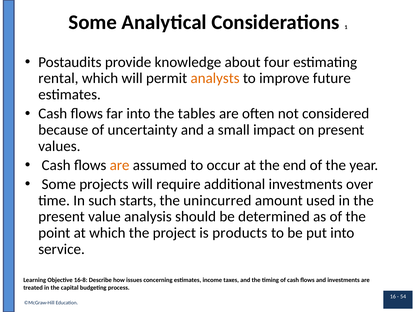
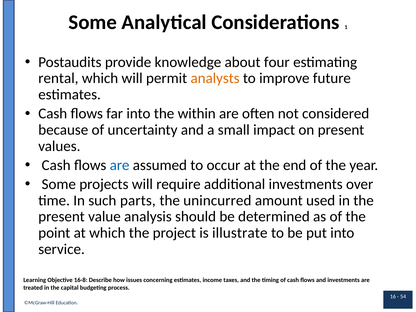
tables: tables -> within (197, 114)
are colour: orange -> blue (120, 165)
starts: starts -> parts (138, 200)
products: products -> illustrate (240, 233)
